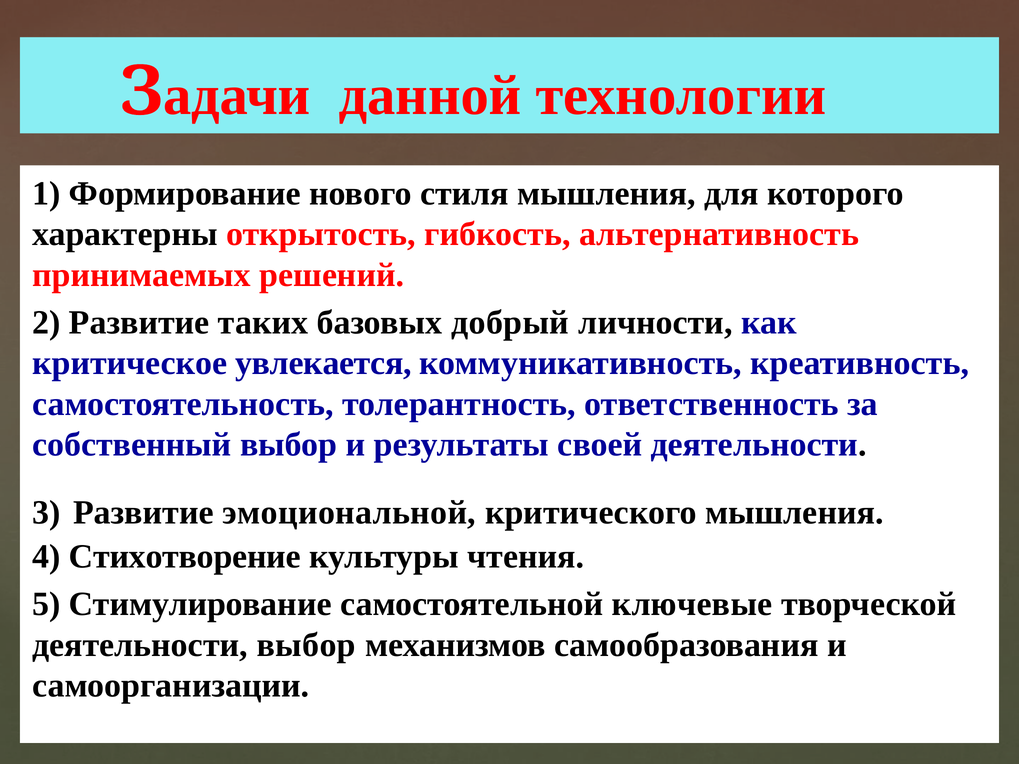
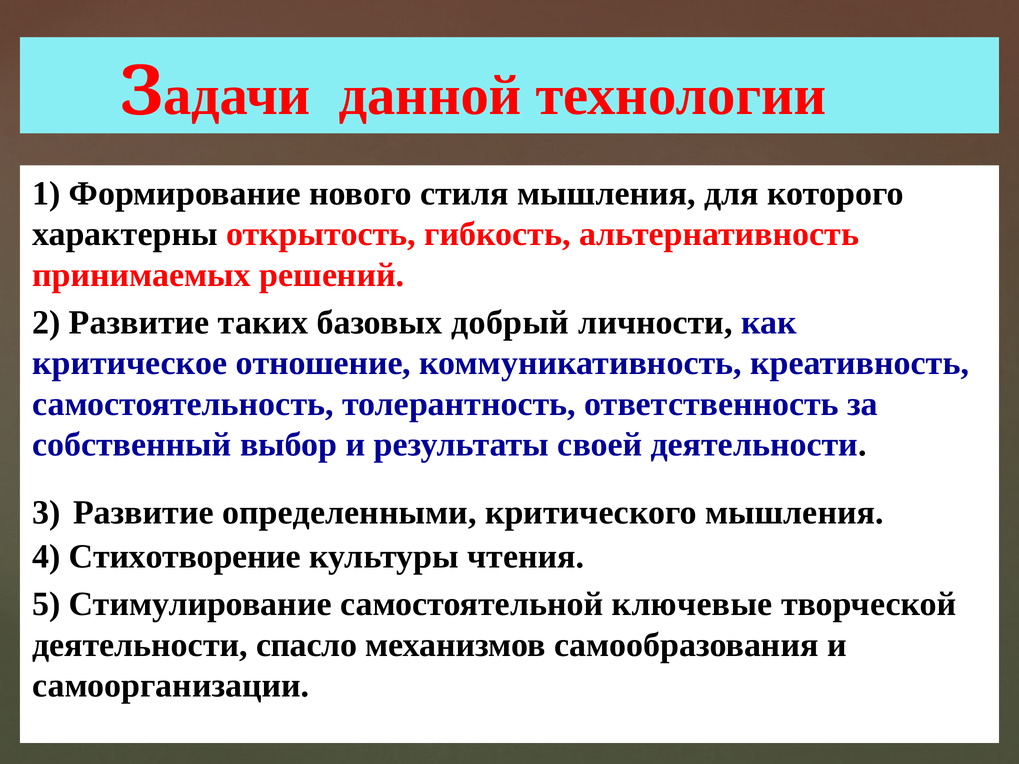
увлекается: увлекается -> отношение (323, 363)
эмоциональной: эмоциональной -> определенными (349, 513)
деятельности выбор: выбор -> спасло (307, 645)
